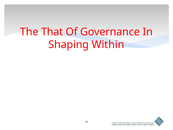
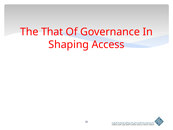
Within: Within -> Access (108, 45)
